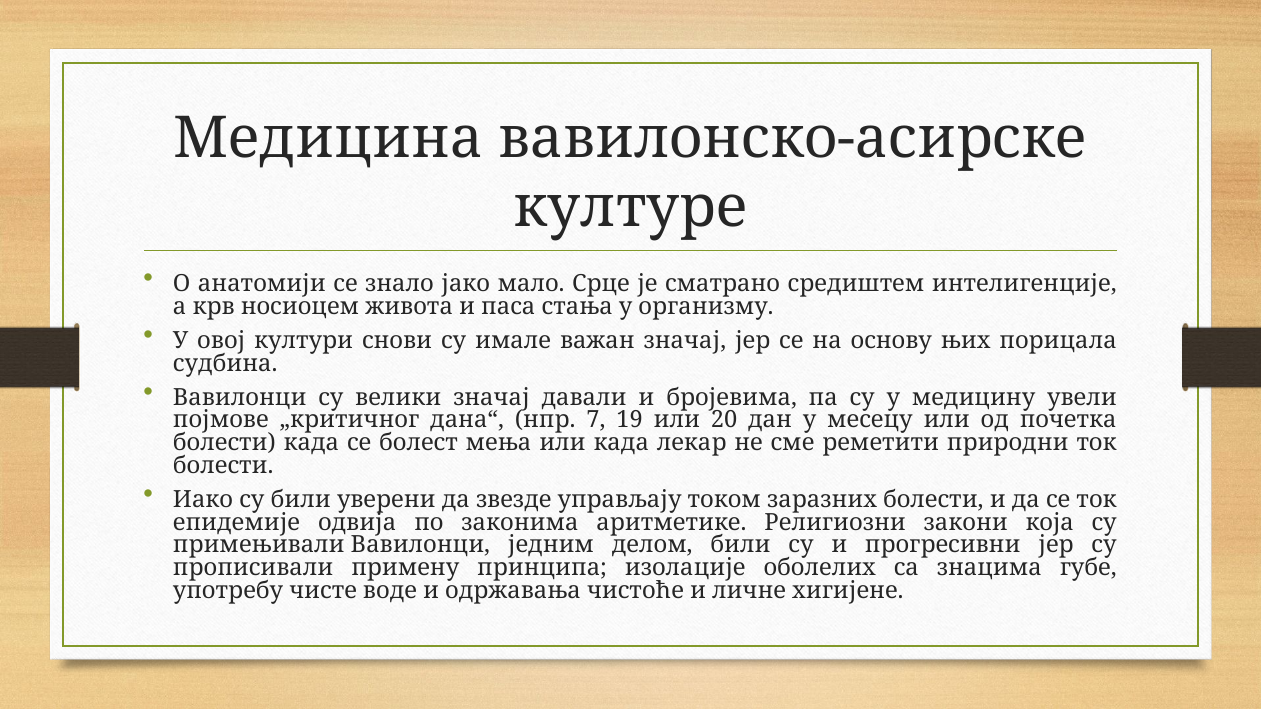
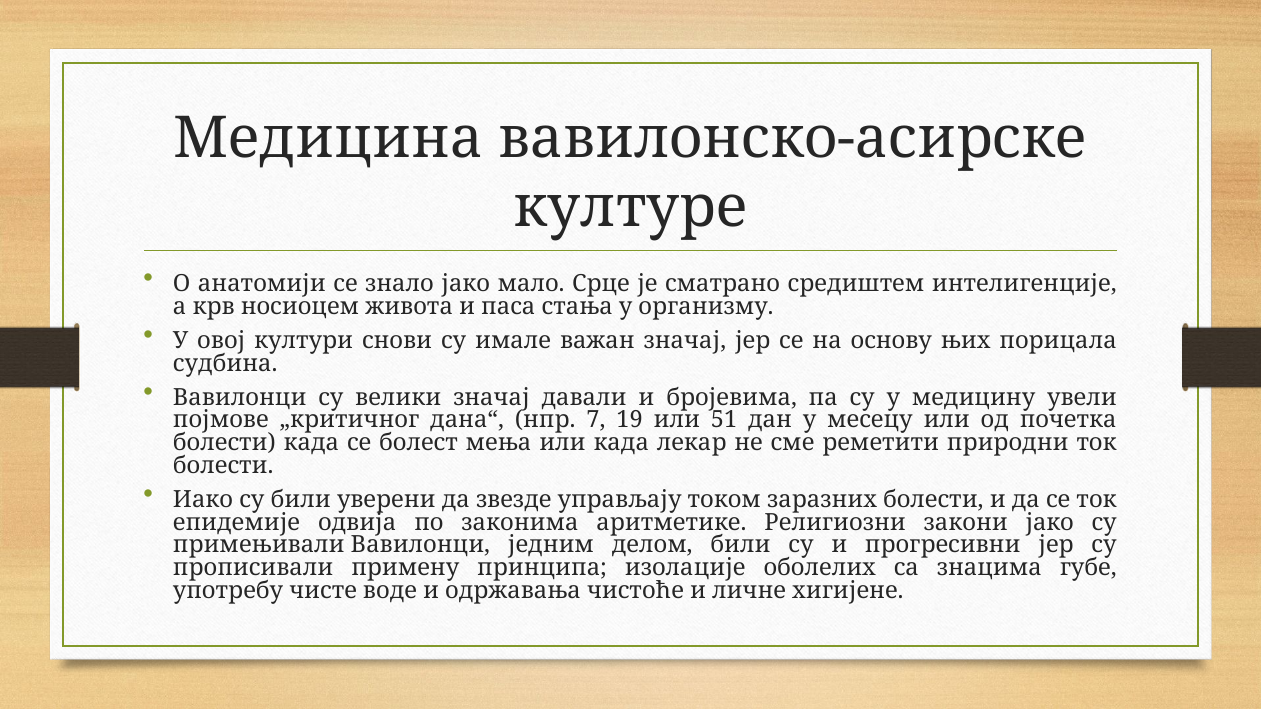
20: 20 -> 51 (724, 420)
закони која: која -> јако (1050, 522)
